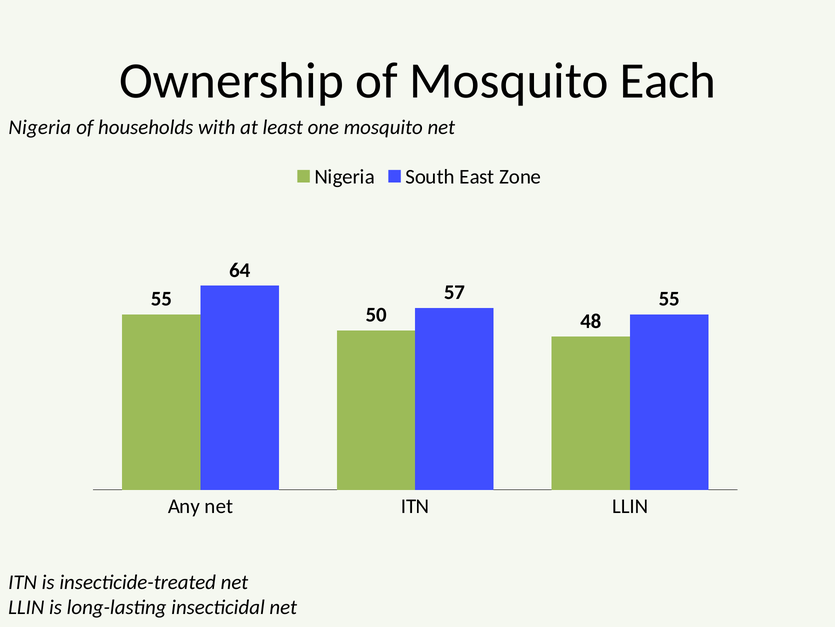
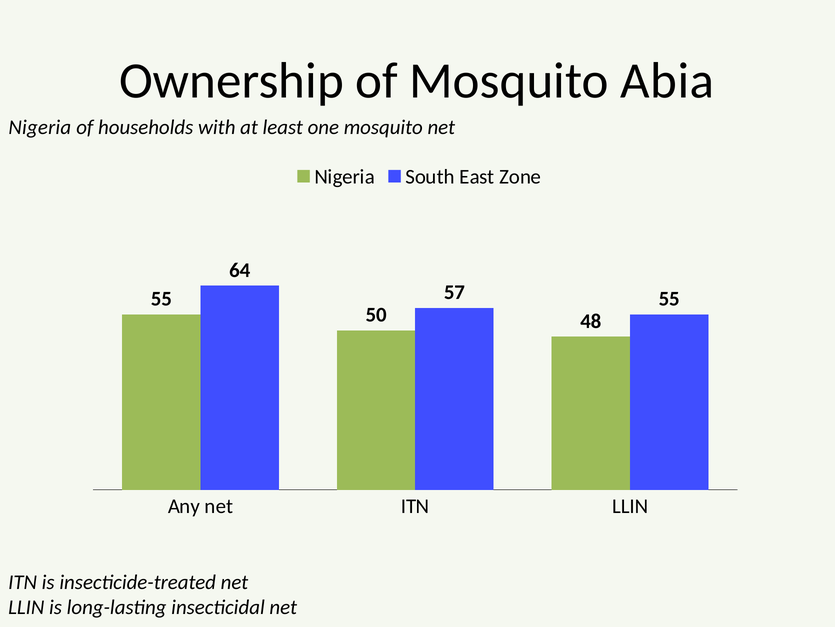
Each: Each -> Abia (667, 81)
